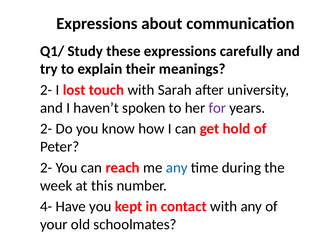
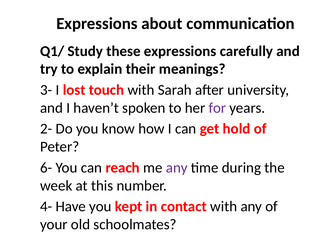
2-: 2- -> 3- (46, 90)
2-: 2- -> 6- (46, 168)
any colour: blue -> purple (177, 168)
